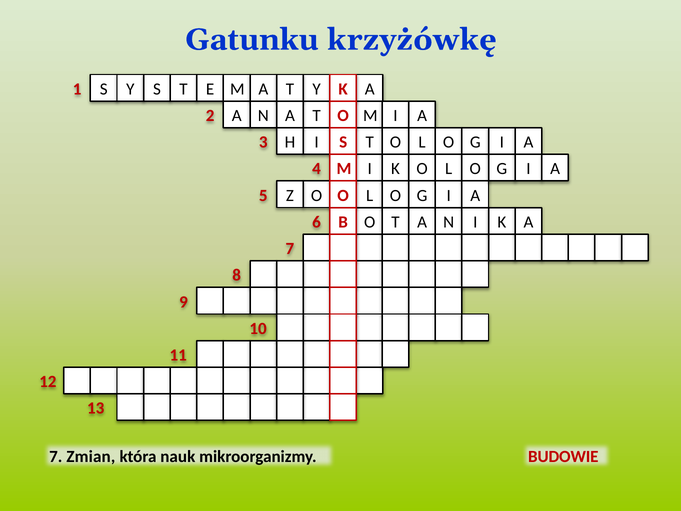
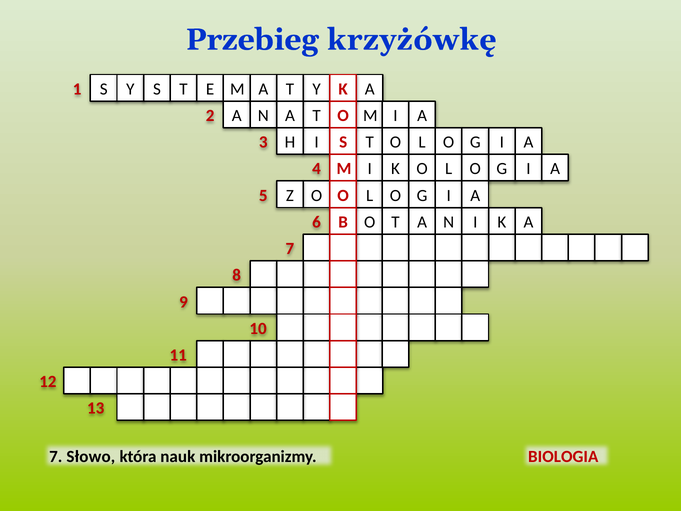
Gatunku: Gatunku -> Przebieg (252, 40)
Zmian: Zmian -> Słowo (91, 456)
BUDOWIE: BUDOWIE -> BIOLOGIA (563, 456)
